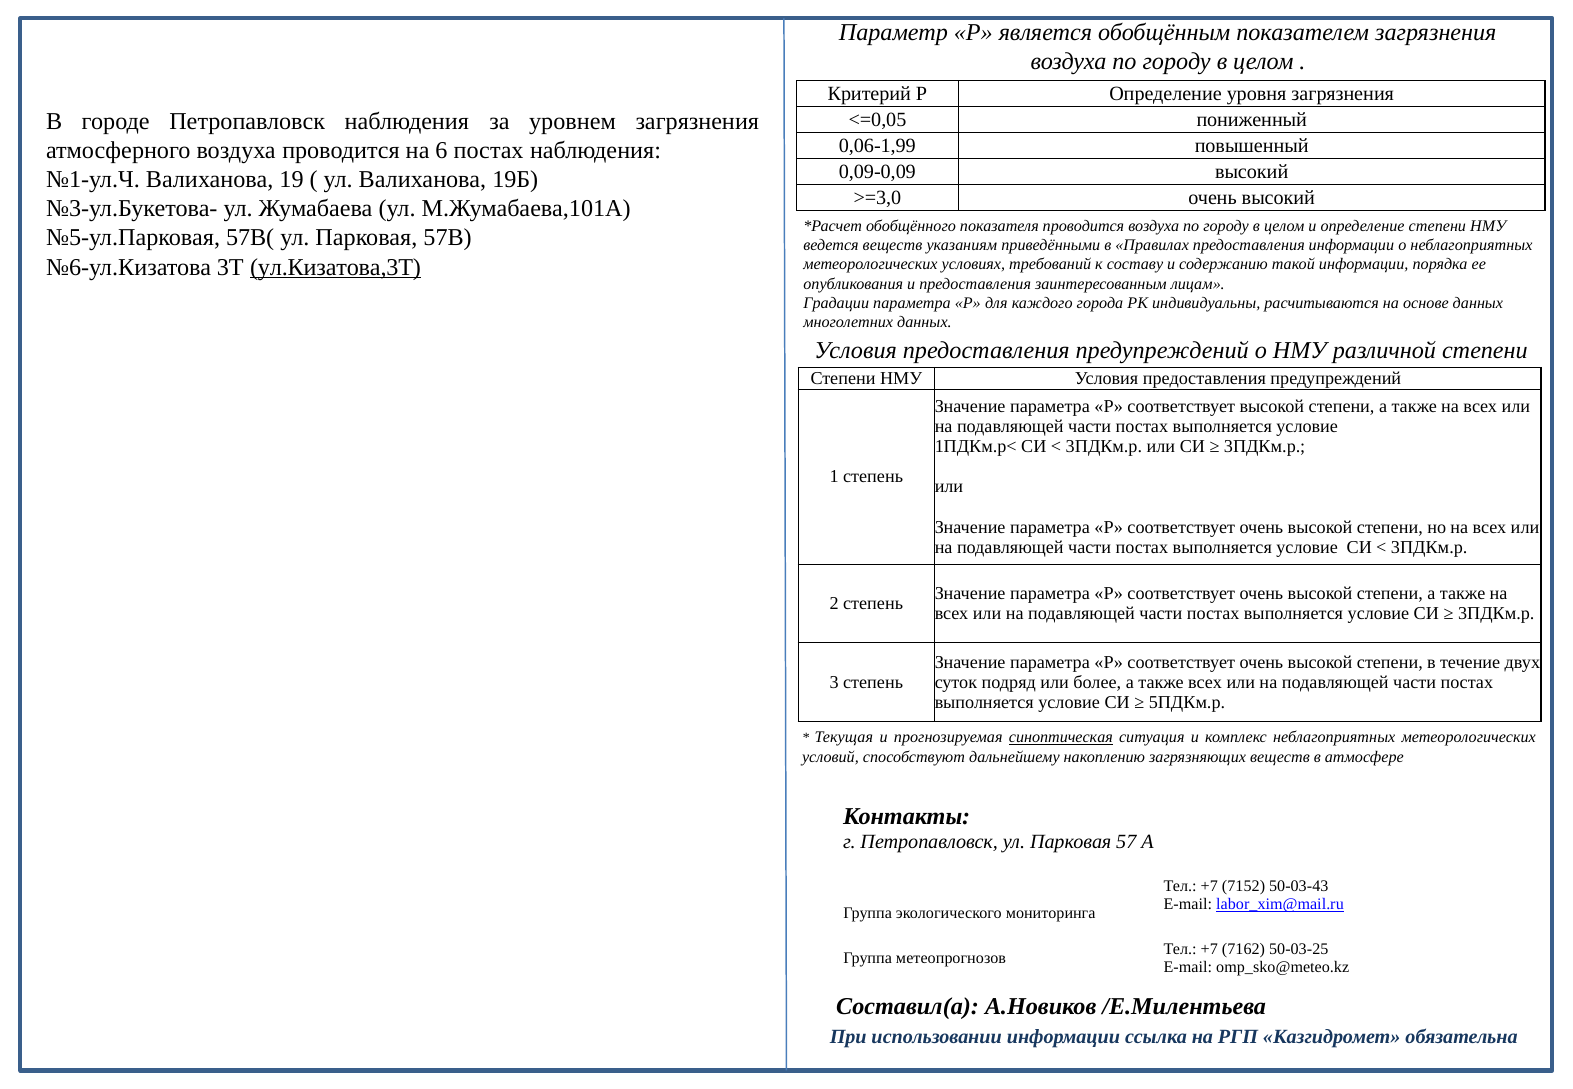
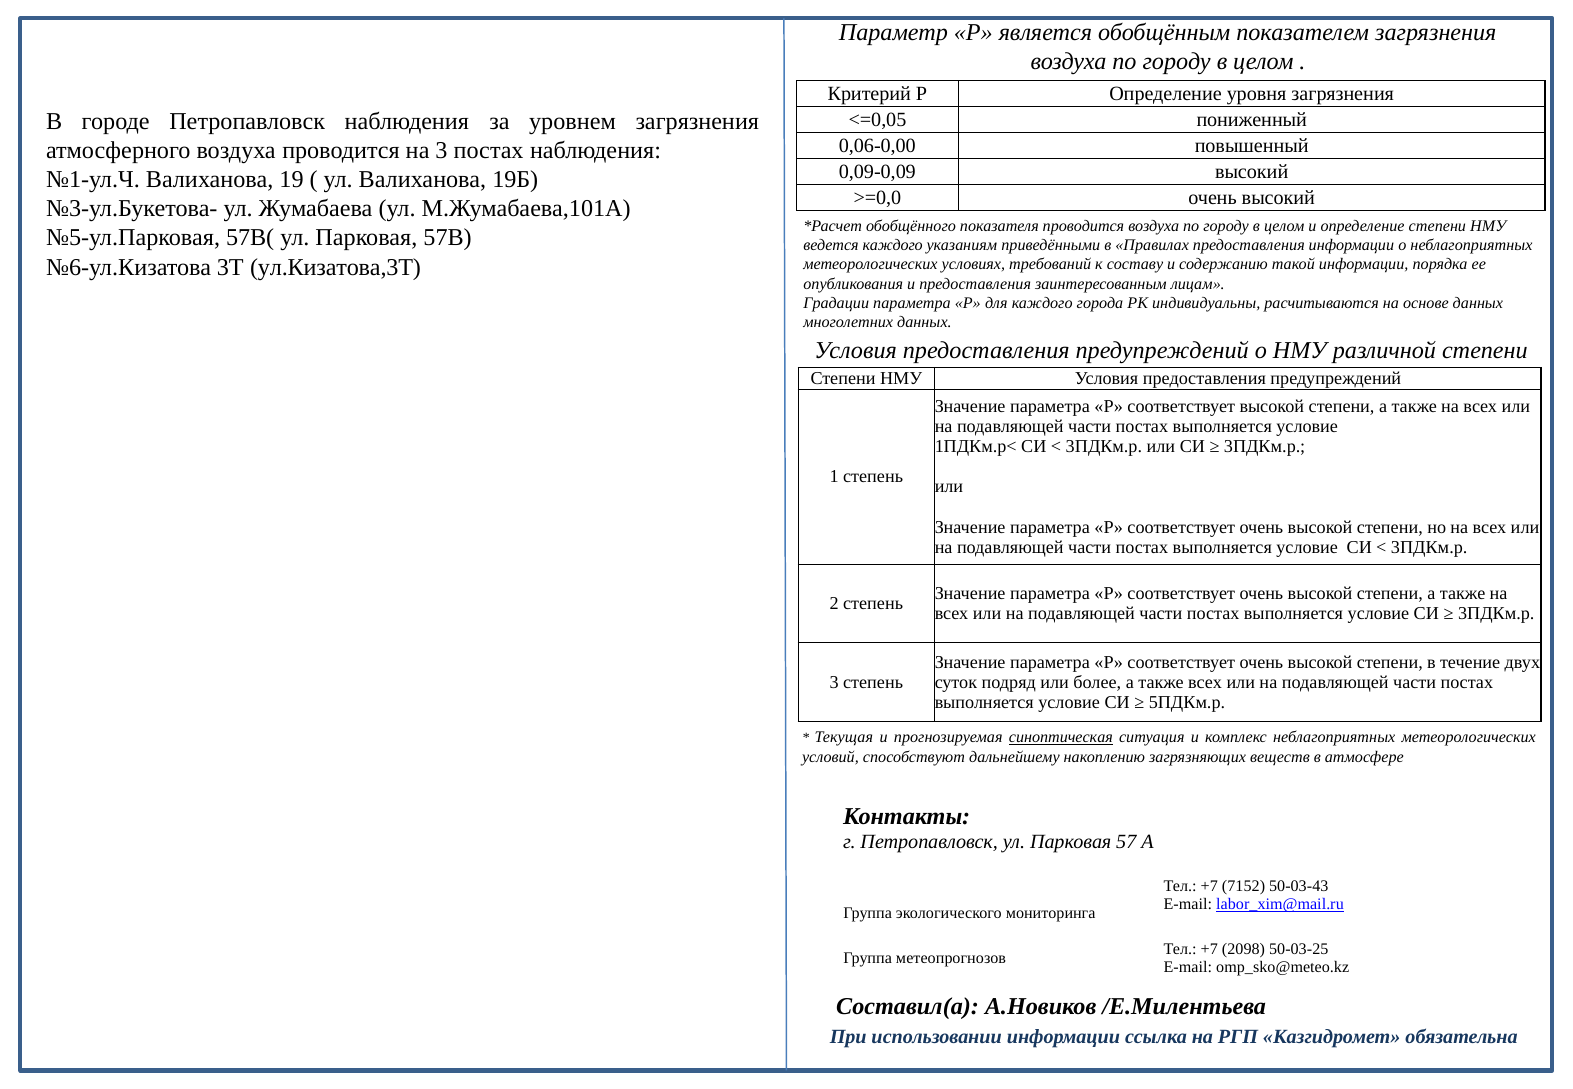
0,06-1,99: 0,06-1,99 -> 0,06-0,00 (877, 145)
на 6: 6 -> 3 (441, 151)
>=3,0: >=3,0 -> >=0,0 (877, 197)
ведется веществ: веществ -> каждого (893, 245)
ул.Кизатова,3Т underline: present -> none (336, 267)
7162: 7162 -> 2098 (1243, 949)
